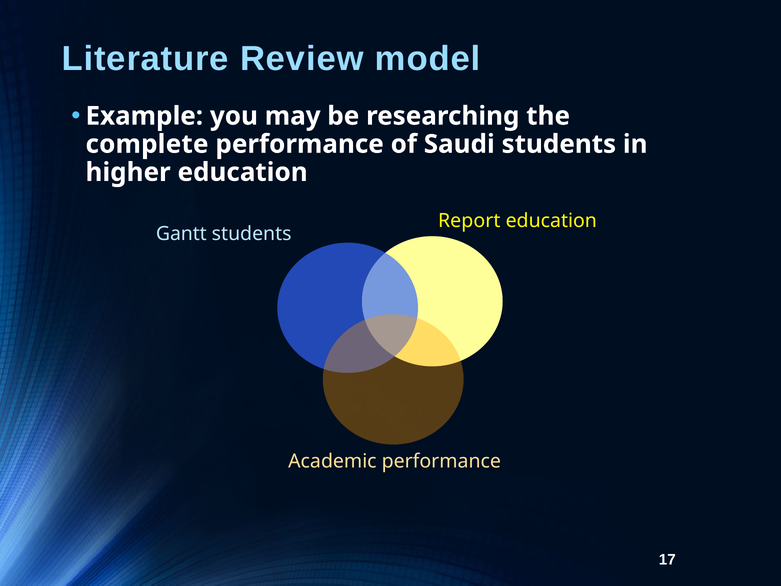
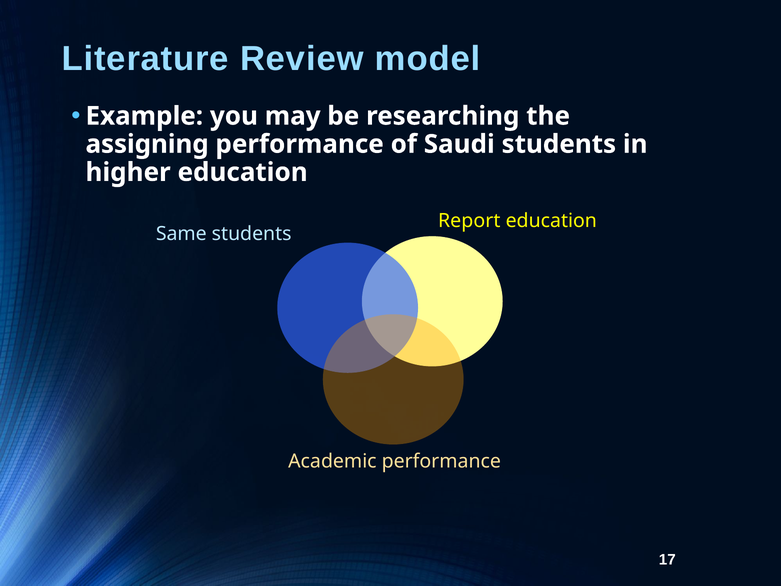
complete: complete -> assigning (147, 144)
Gantt: Gantt -> Same (181, 234)
